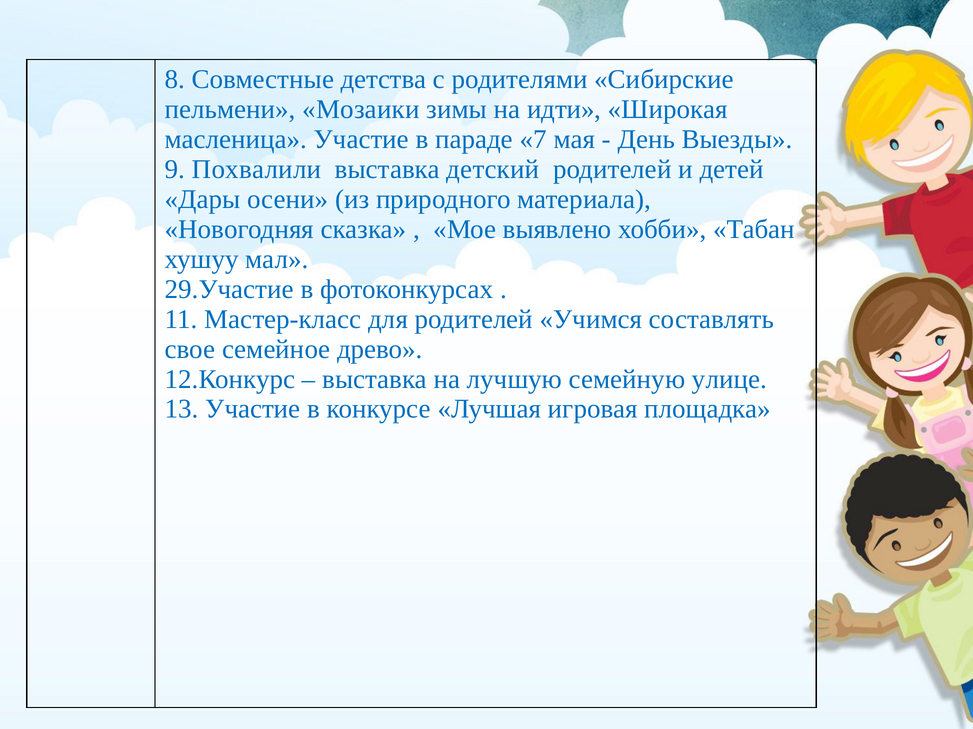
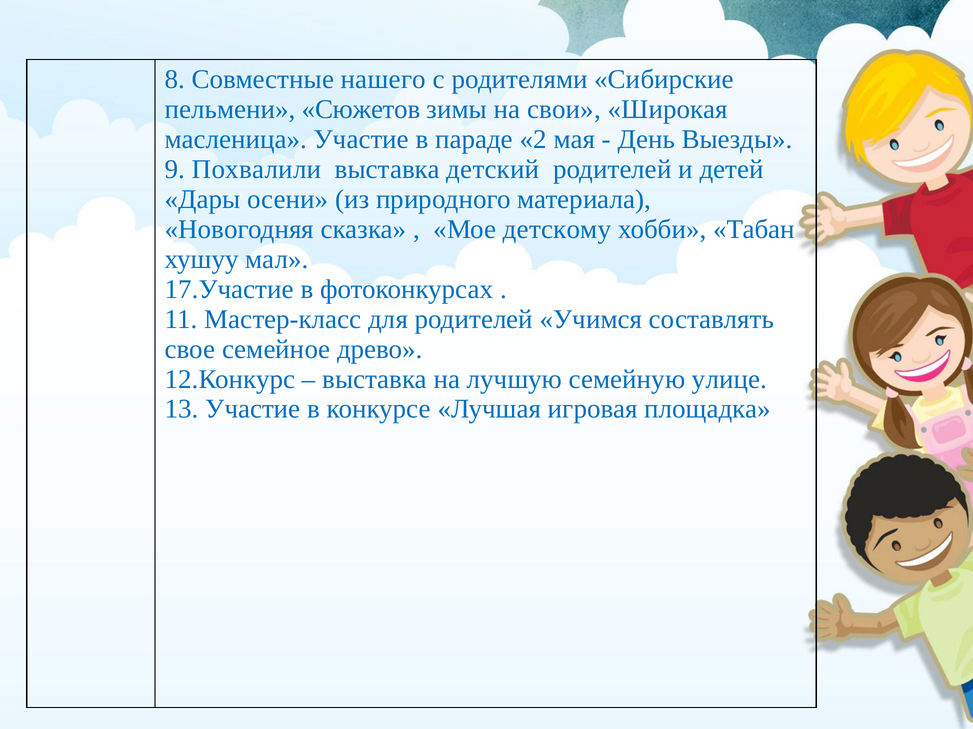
детства: детства -> нашего (383, 80)
Мозаики: Мозаики -> Сюжетов (361, 110)
идти: идти -> свои (564, 110)
7: 7 -> 2 (533, 140)
выявлено: выявлено -> детскому (557, 230)
29.Участие: 29.Участие -> 17.Участие (229, 290)
